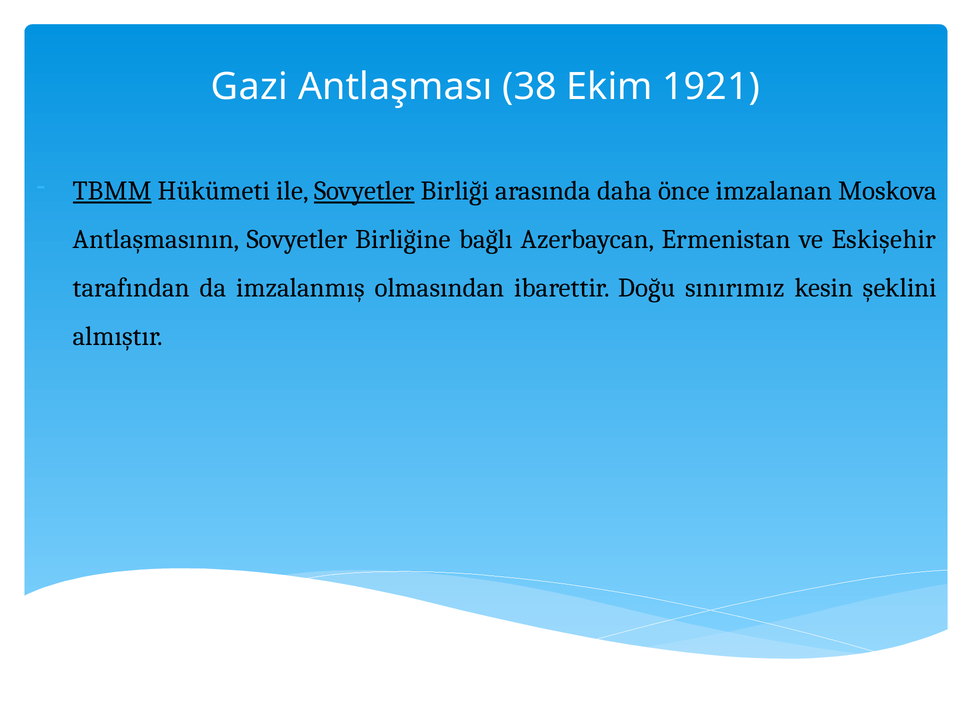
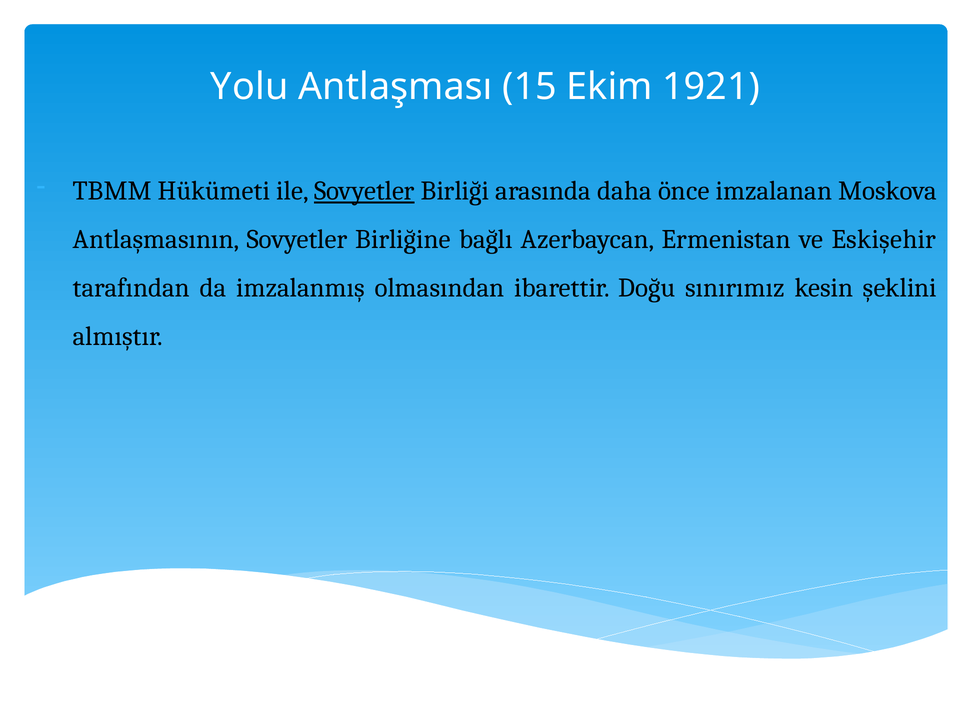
Gazi: Gazi -> Yolu (249, 87)
38: 38 -> 15 (529, 87)
TBMM underline: present -> none (112, 191)
